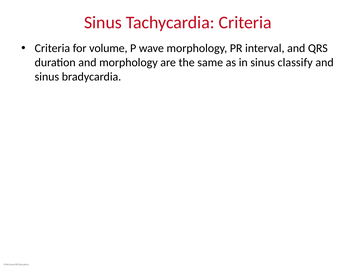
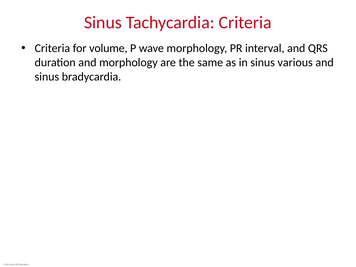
classify: classify -> various (295, 63)
